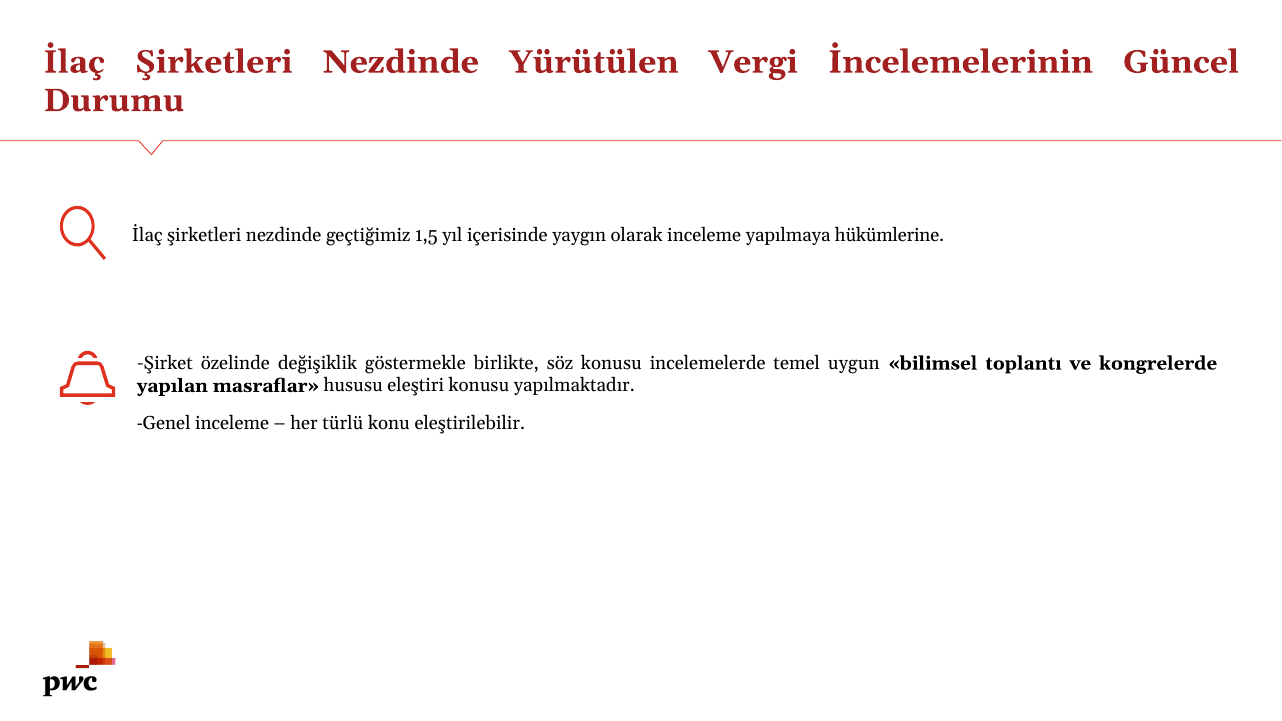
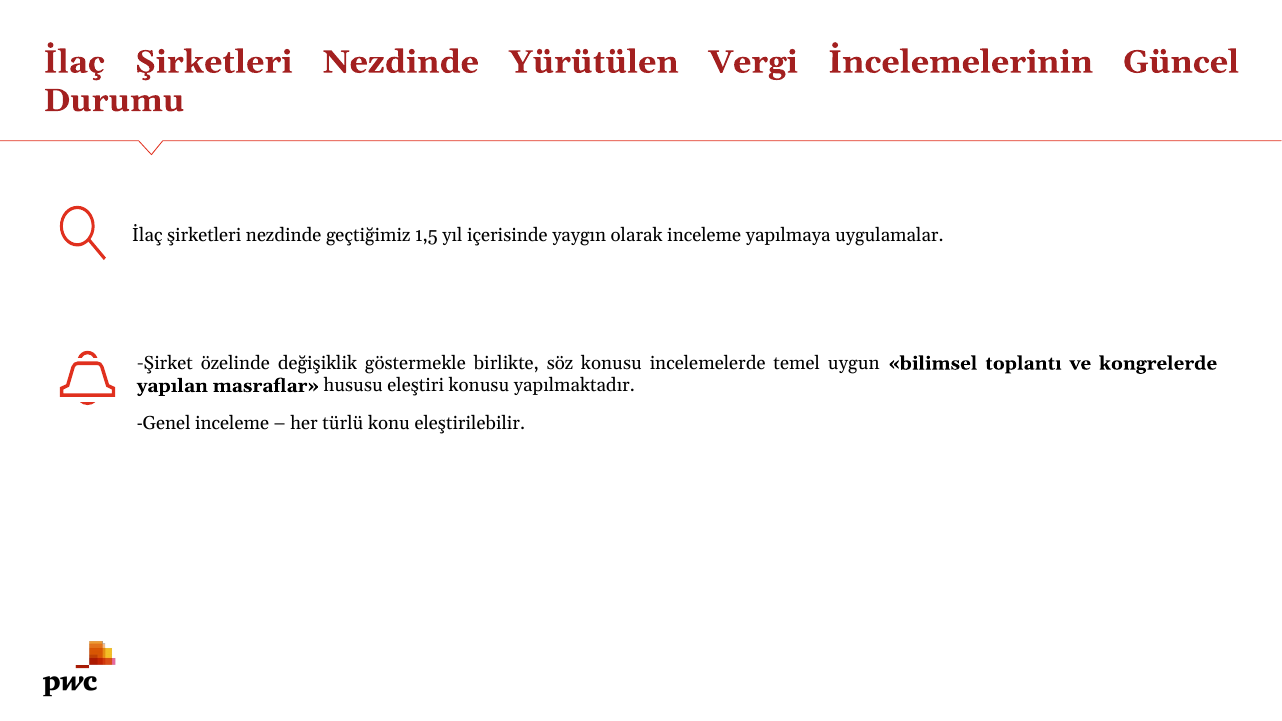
hükümlerine: hükümlerine -> uygulamalar (889, 235)
